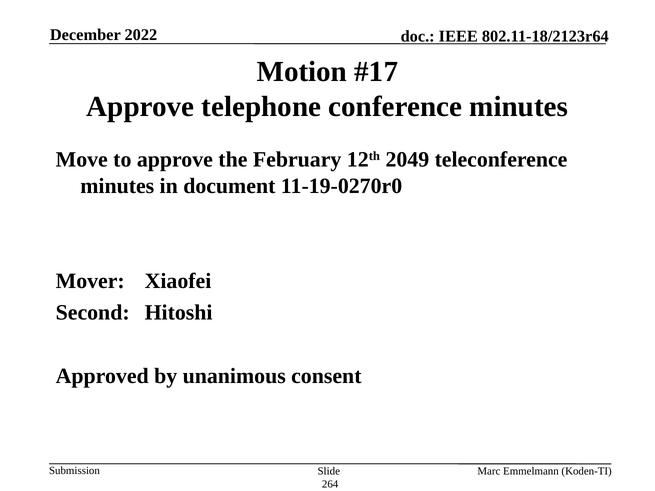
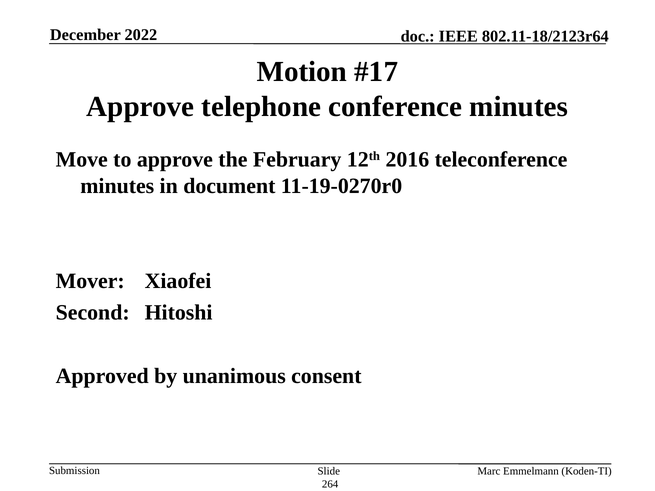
2049: 2049 -> 2016 (407, 160)
